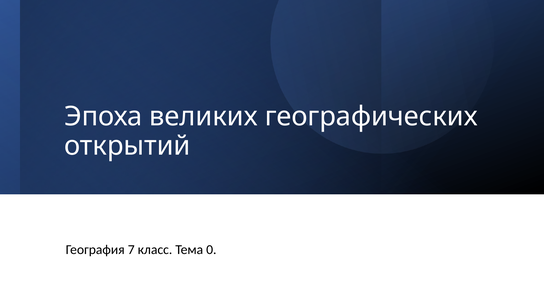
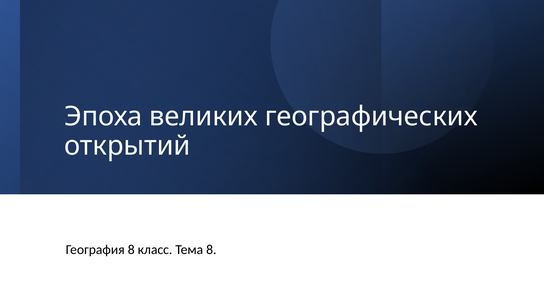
География 7: 7 -> 8 (131, 250)
Тема 0: 0 -> 8 (211, 250)
